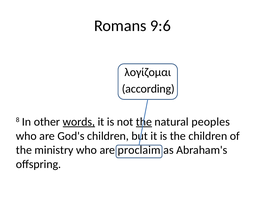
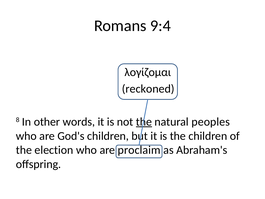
9:6: 9:6 -> 9:4 (160, 26)
according: according -> reckoned (148, 89)
words underline: present -> none (79, 122)
ministry: ministry -> election (54, 150)
